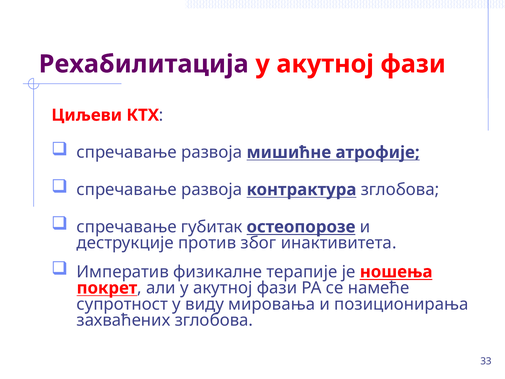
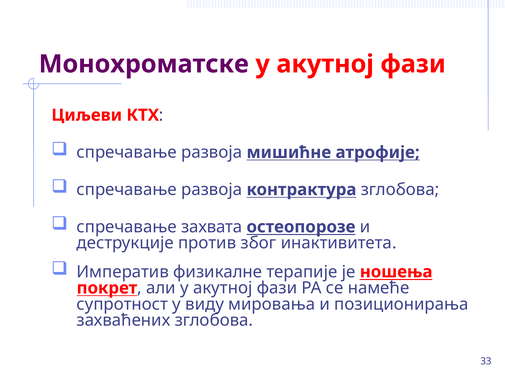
Рехабилитација: Рехабилитација -> Монохроматске (144, 64)
губитак: губитак -> захвата (212, 227)
